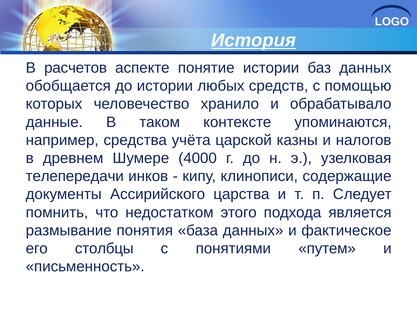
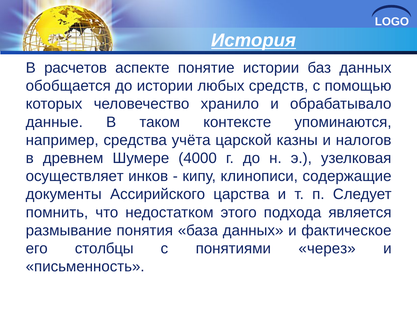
телепередачи: телепередачи -> осуществляет (75, 176)
путем: путем -> через (327, 248)
